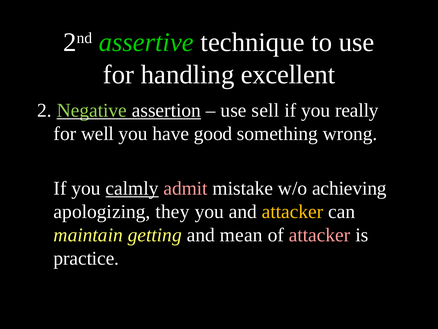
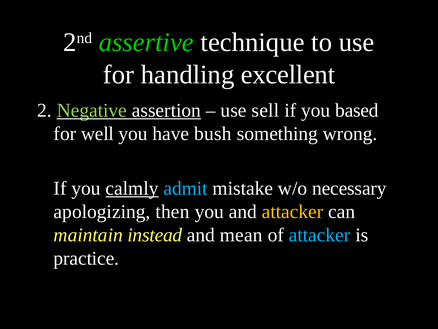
really: really -> based (357, 110)
good: good -> bush (213, 133)
admit colour: pink -> light blue (186, 188)
achieving: achieving -> necessary (349, 188)
they: they -> then (172, 211)
getting: getting -> instead (155, 235)
attacker colour: pink -> light blue (320, 235)
